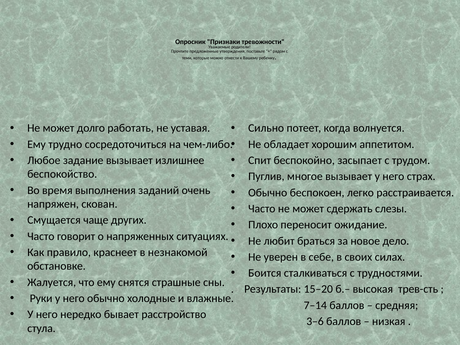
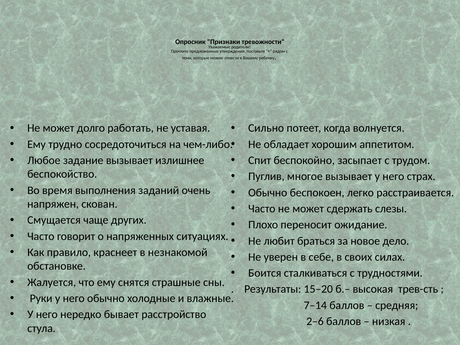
3–6: 3–6 -> 2–6 (315, 321)
